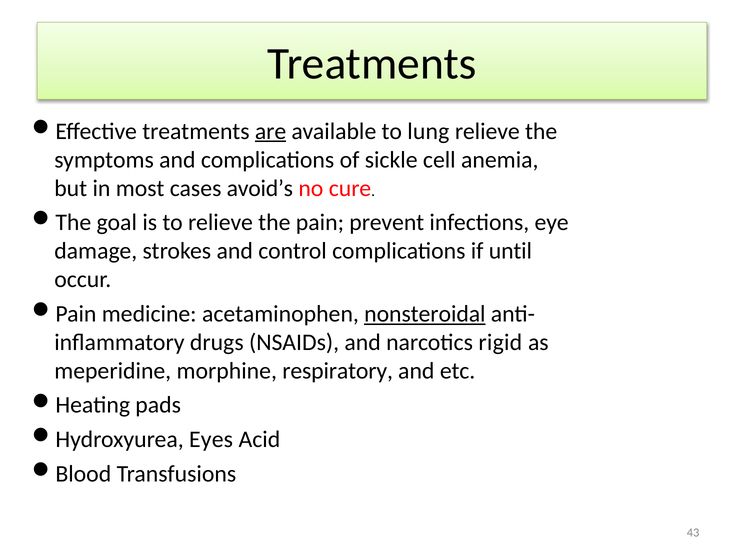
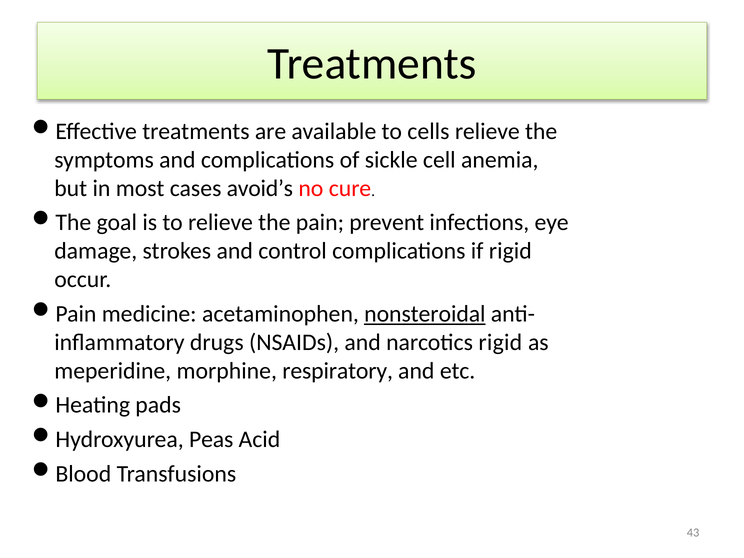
are underline: present -> none (271, 131)
lung: lung -> cells (428, 131)
if until: until -> rigid (510, 251)
Eyes: Eyes -> Peas (211, 439)
